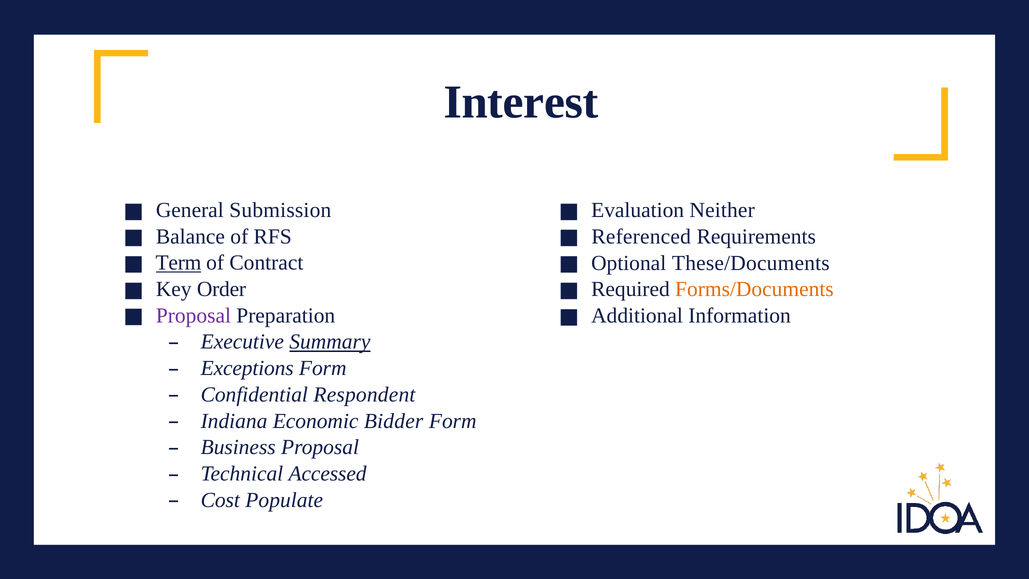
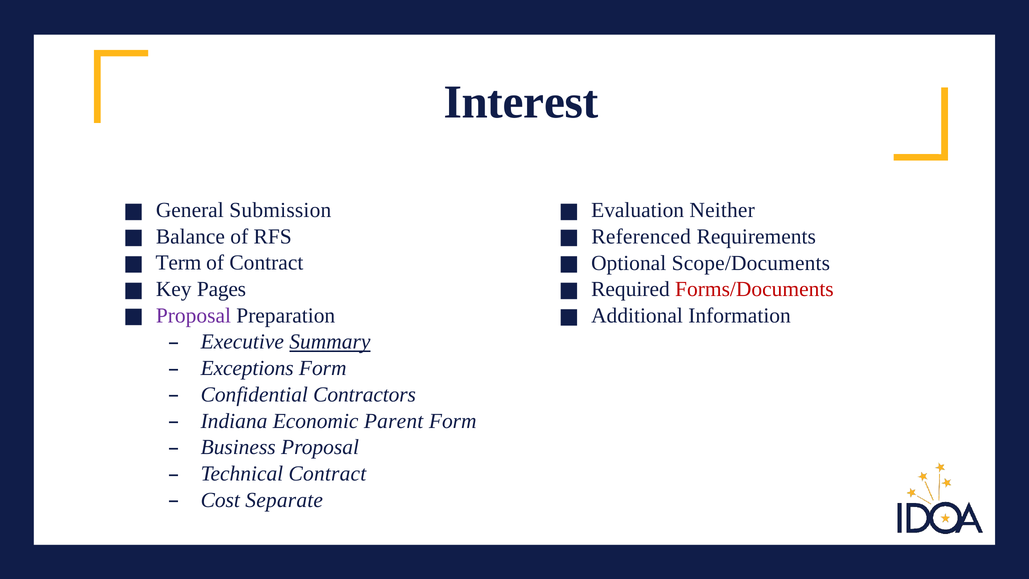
Term underline: present -> none (178, 263)
These/Documents: These/Documents -> Scope/Documents (751, 263)
Order: Order -> Pages (221, 289)
Forms/Documents colour: orange -> red (754, 289)
Respondent: Respondent -> Contractors (365, 394)
Bidder: Bidder -> Parent (394, 421)
Technical Accessed: Accessed -> Contract (327, 473)
Populate: Populate -> Separate (284, 500)
